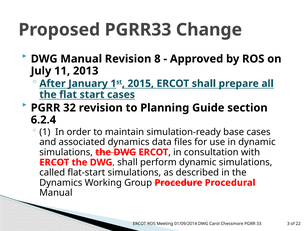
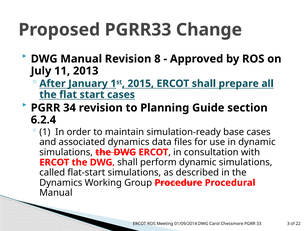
32: 32 -> 34 (70, 108)
